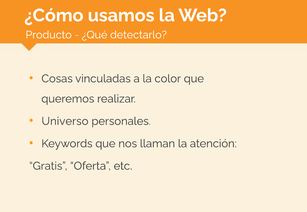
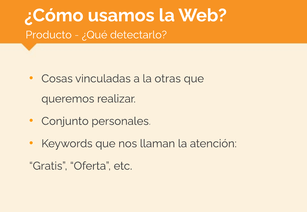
color: color -> otras (168, 79)
Universo: Universo -> Conjunto (65, 122)
